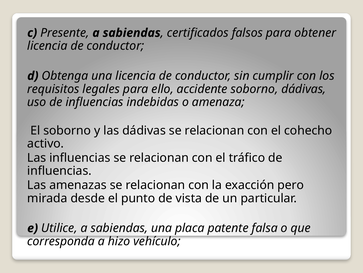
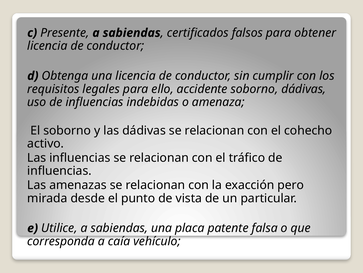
hizo: hizo -> caía (119, 241)
